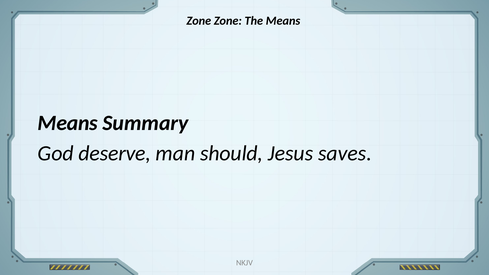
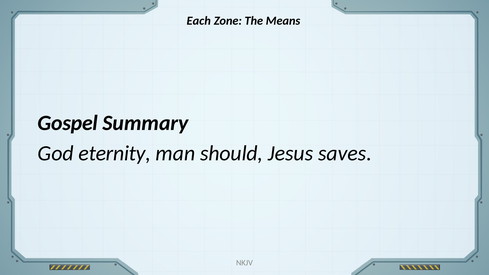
Zone: Zone -> Each (199, 21)
Means: Means -> Gospel (68, 123)
deserve: deserve -> eternity (115, 154)
